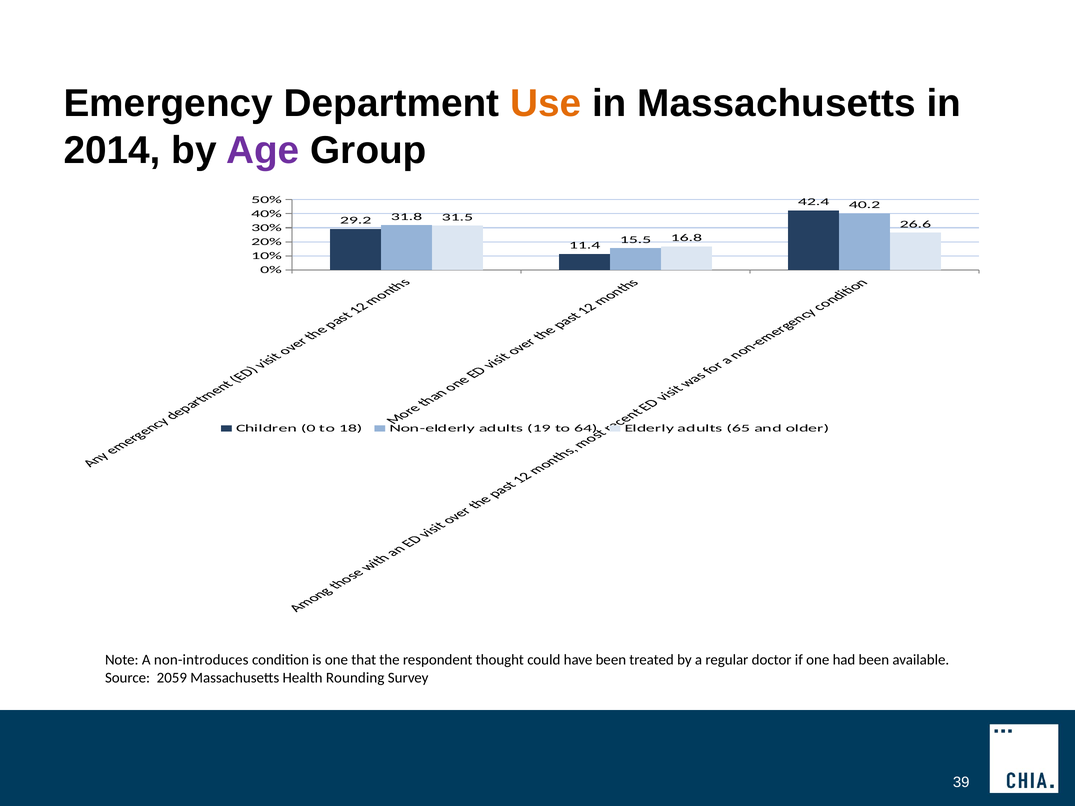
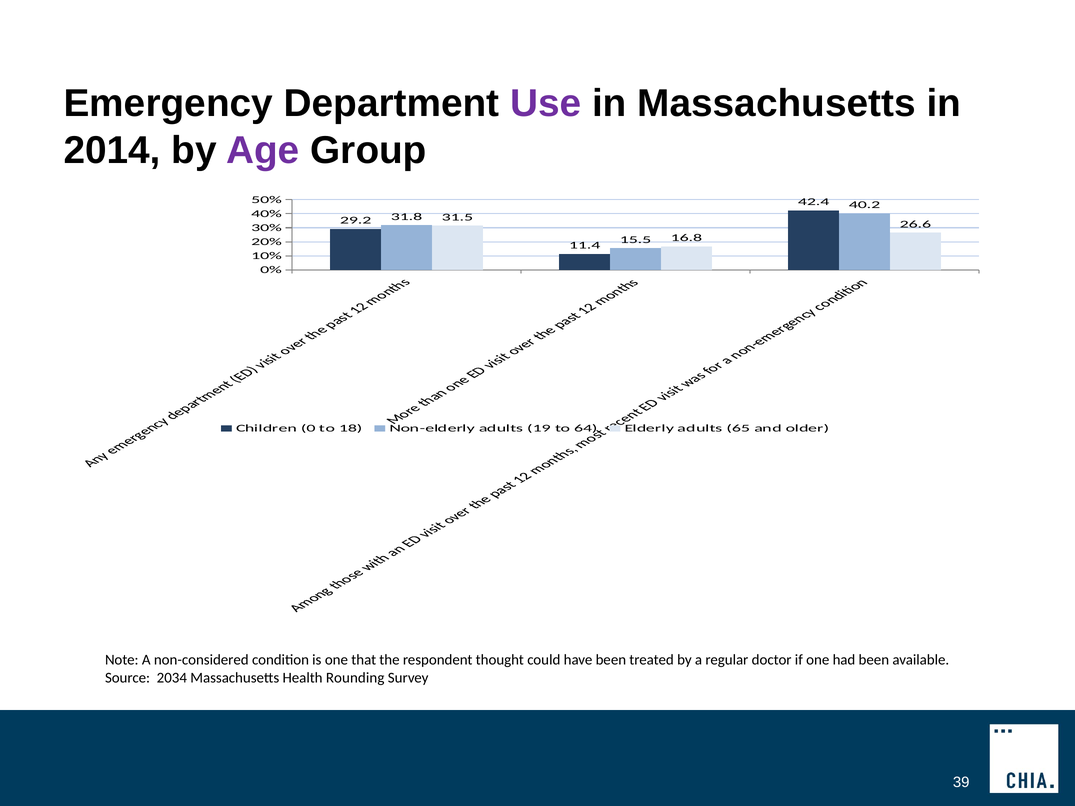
Use colour: orange -> purple (546, 104)
non-introduces: non-introduces -> non-considered (201, 660)
2059: 2059 -> 2034 (172, 678)
